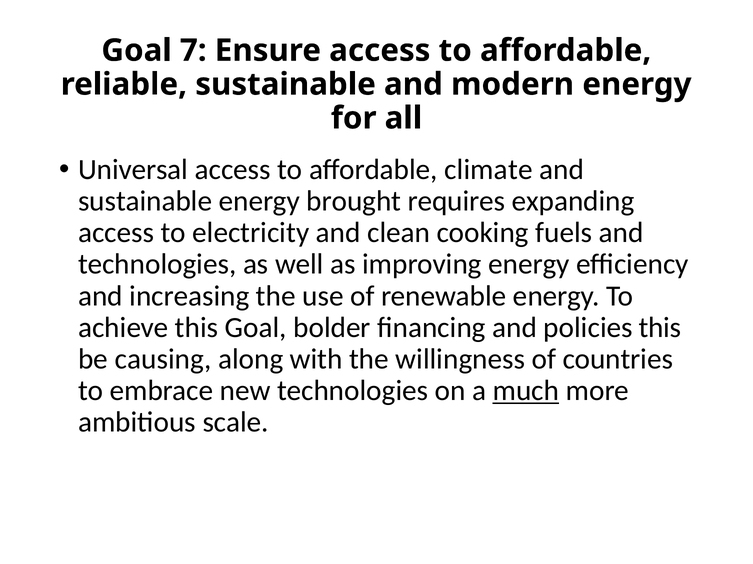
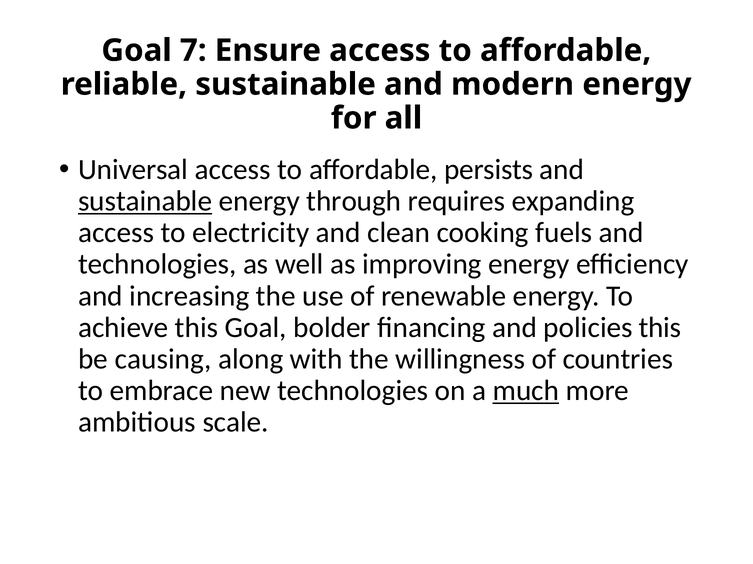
climate: climate -> persists (489, 170)
sustainable underline: none -> present (145, 201)
brought: brought -> through (354, 201)
